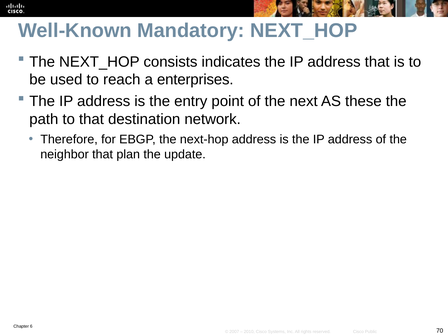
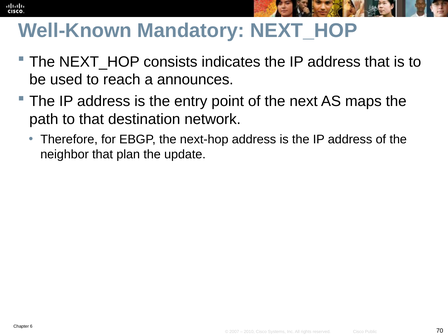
enterprises: enterprises -> announces (195, 80)
these: these -> maps (363, 101)
